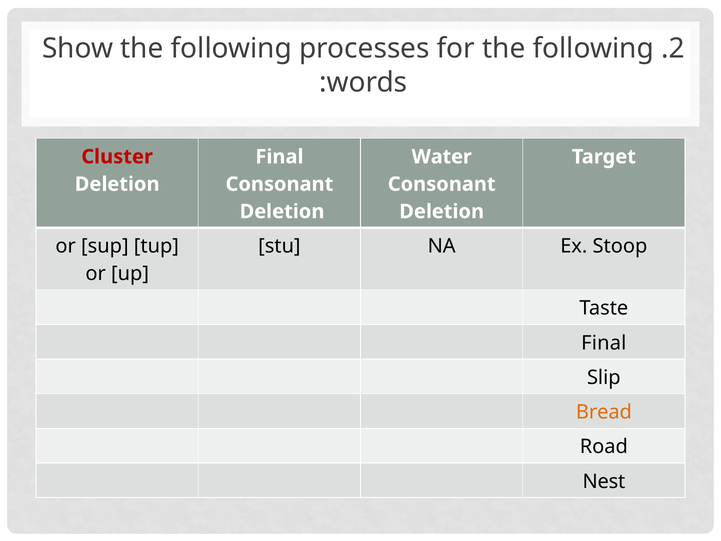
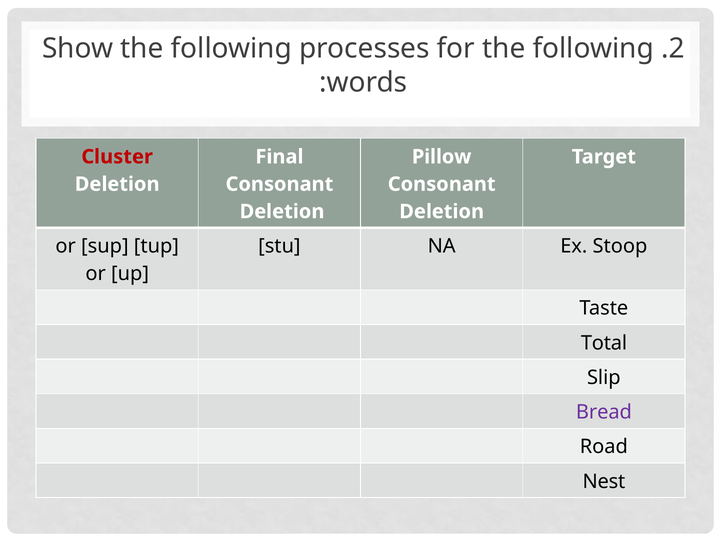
Water: Water -> Pillow (442, 157)
Final: Final -> Total (604, 343)
Bread colour: orange -> purple (604, 412)
